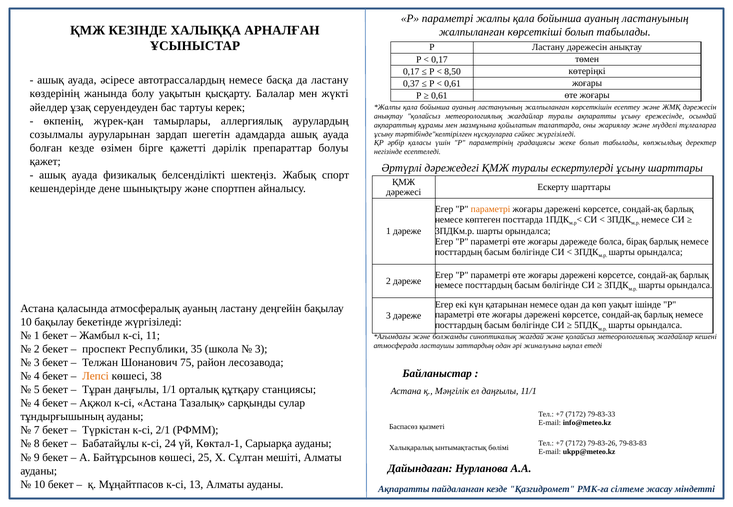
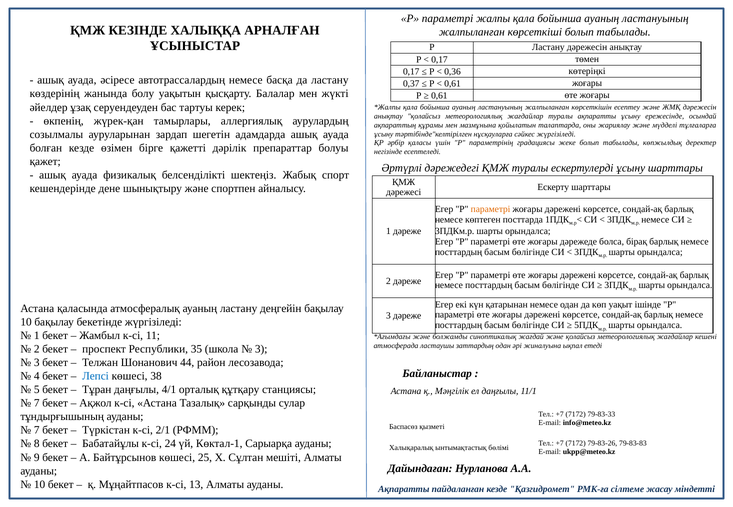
8,50: 8,50 -> 0,36 (452, 72)
75: 75 -> 44 (187, 363)
Лепсі colour: orange -> blue (96, 377)
1/1: 1/1 -> 4/1 (169, 390)
4: 4 -> 7 (37, 404)
